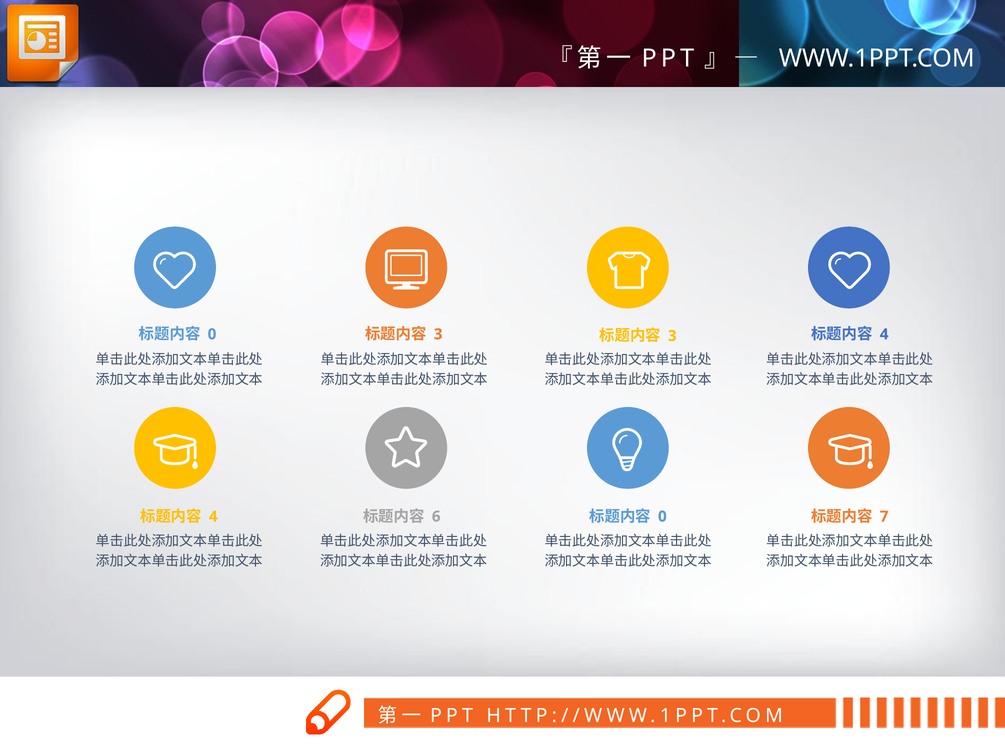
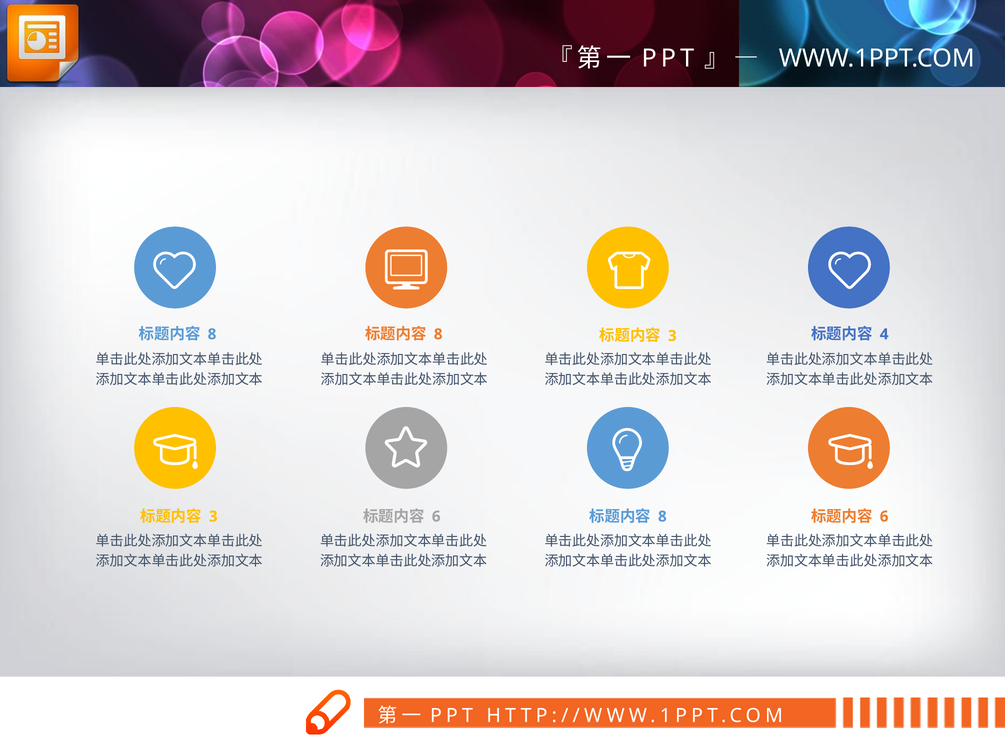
0: 0 -> 8 (212, 334)
3: 3 -> 8 (438, 334)
4: 4 -> 3 (213, 516)
0: 0 -> 8 (662, 516)
7: 7 -> 6 (884, 516)
